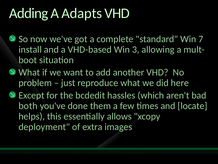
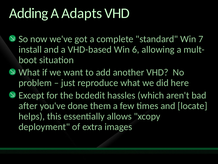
3: 3 -> 6 (136, 49)
both: both -> after (28, 106)
